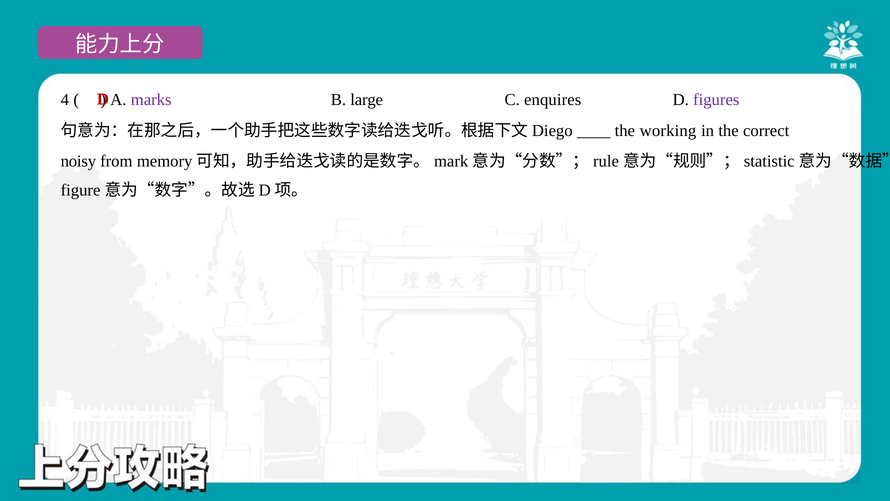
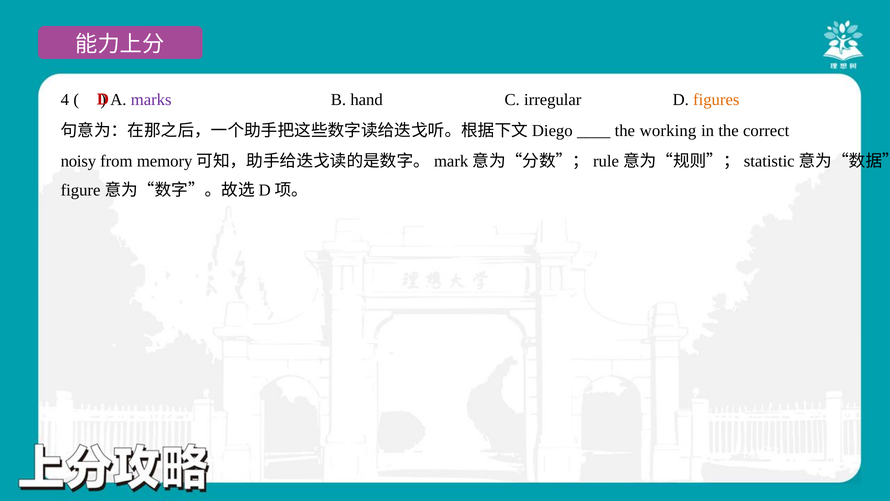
large: large -> hand (367, 100)
enquires: enquires -> irregular (553, 100)
figures colour: purple -> orange (716, 100)
